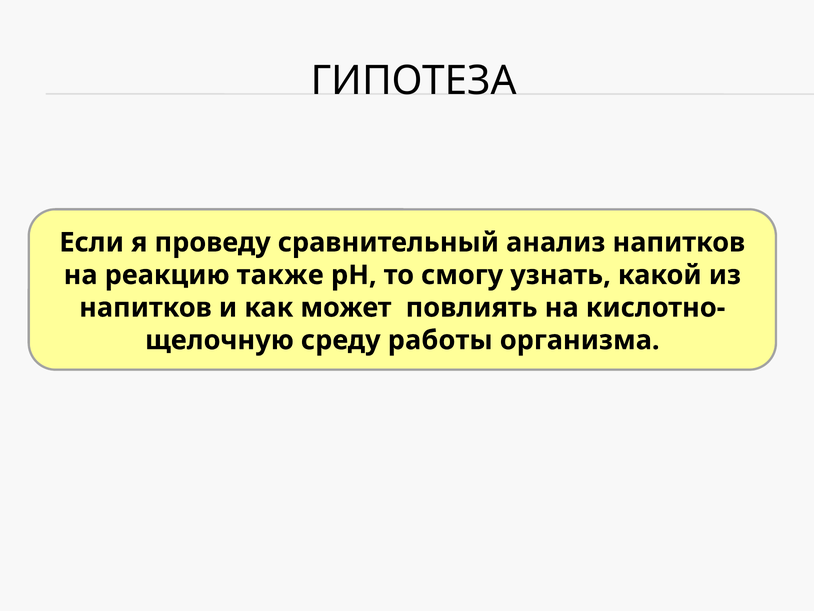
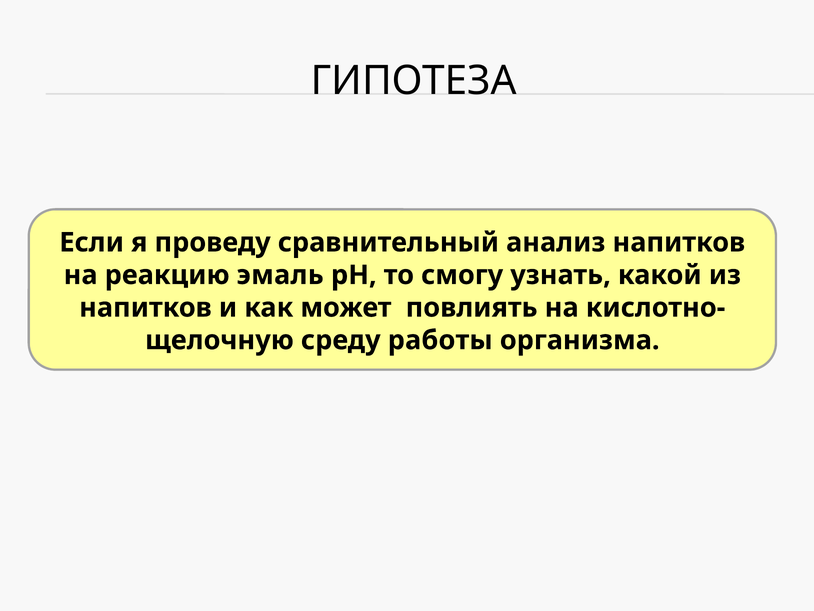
также: также -> эмаль (280, 275)
